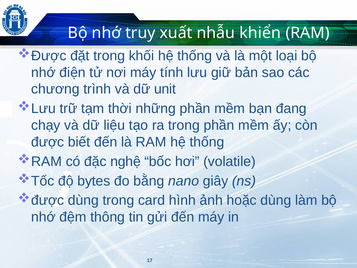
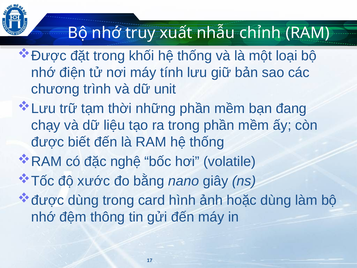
khiển: khiển -> chỉnh (260, 33)
bytes: bytes -> xước (94, 181)
